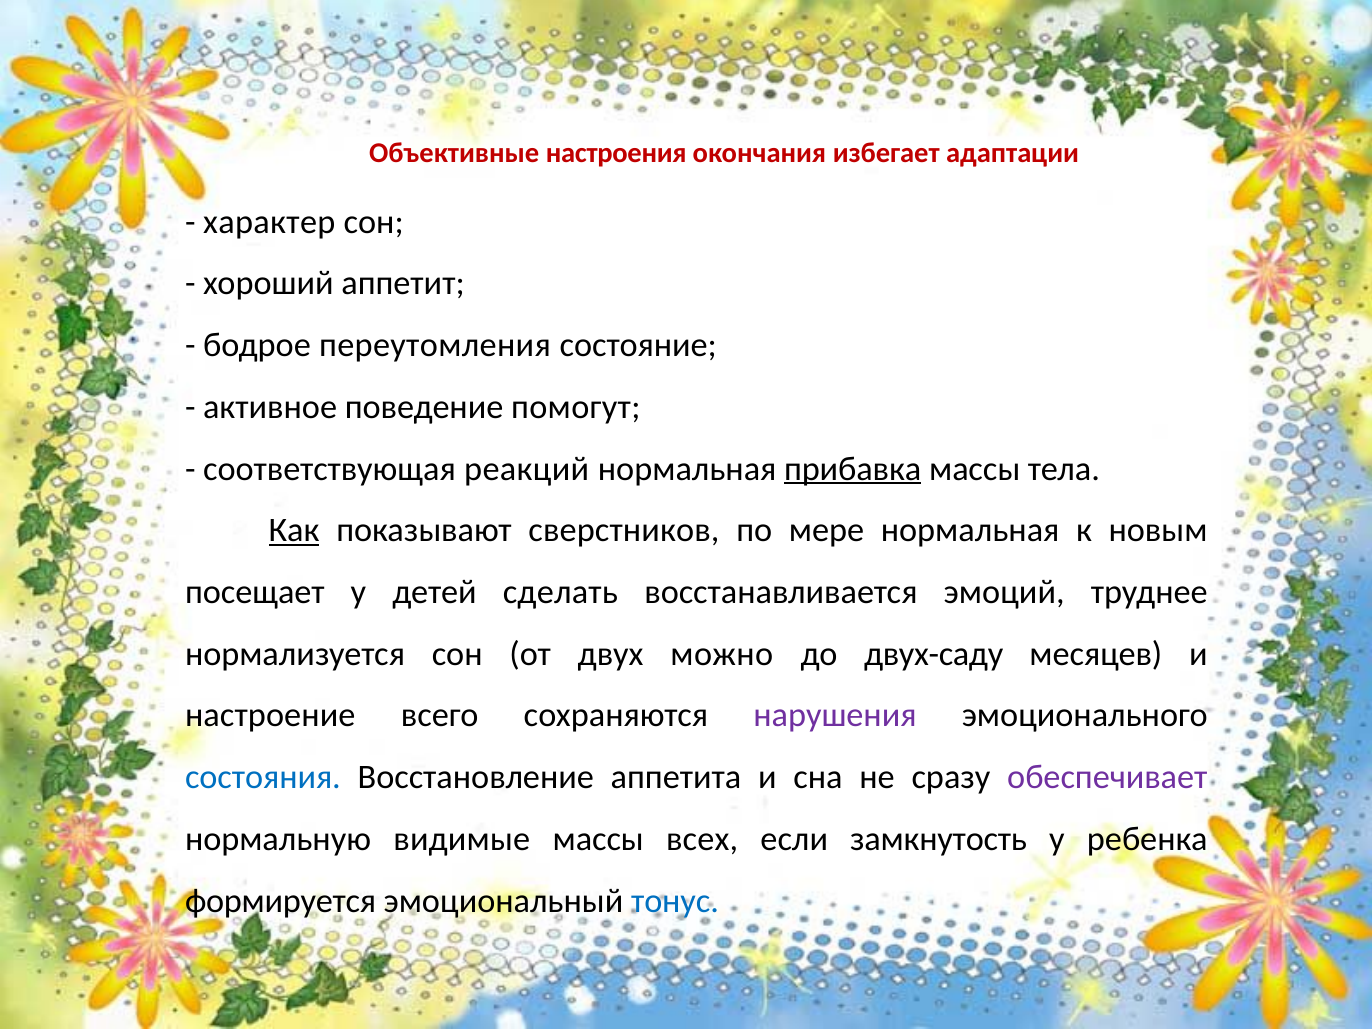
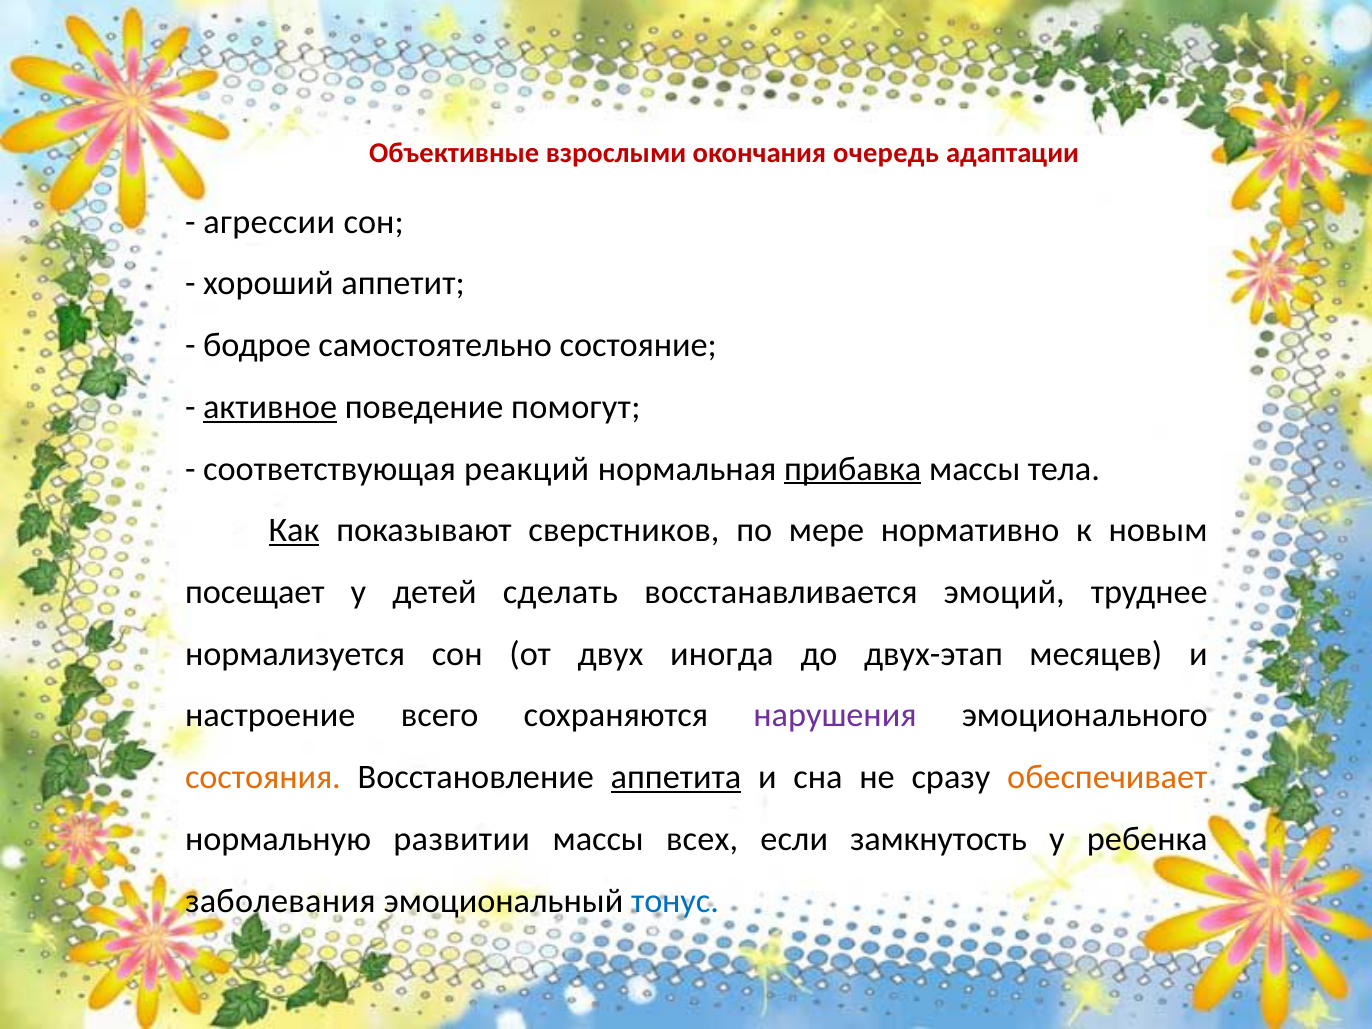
настроения: настроения -> взрослыми (616, 153)
избегает: избегает -> очередь (886, 153)
характер: характер -> агрессии (269, 222)
переутомления: переутомления -> самостоятельно (435, 345)
активное underline: none -> present (270, 407)
мере нормальная: нормальная -> нормативно (970, 530)
можно: можно -> иногда (722, 654)
двух-саду: двух-саду -> двух-этап (934, 654)
состояния colour: blue -> orange (263, 777)
аппетита underline: none -> present (676, 777)
обеспечивает colour: purple -> orange (1107, 777)
видимые: видимые -> развитии (462, 839)
формируется: формируется -> заболевания (280, 901)
